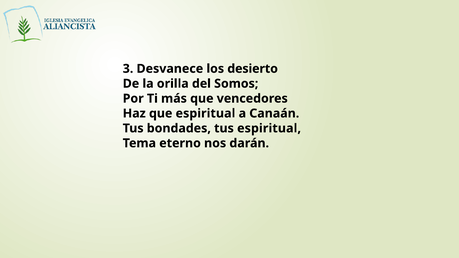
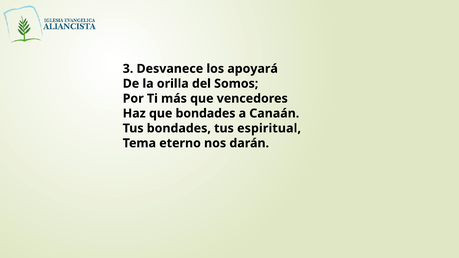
desierto: desierto -> apoyará (253, 69)
que espiritual: espiritual -> bondades (206, 113)
